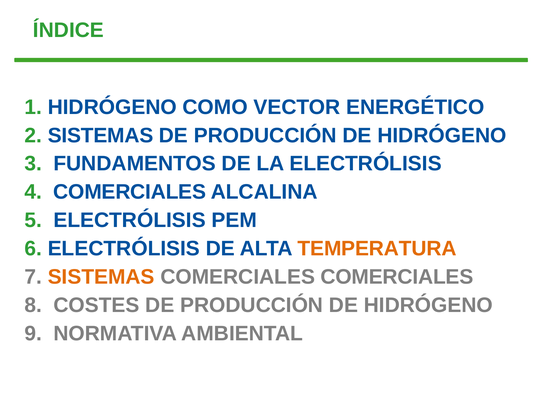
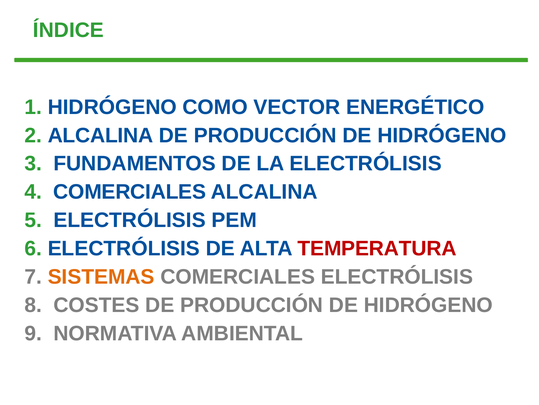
2 SISTEMAS: SISTEMAS -> ALCALINA (101, 135)
TEMPERATURA colour: orange -> red (377, 248)
COMERCIALES COMERCIALES: COMERCIALES -> ELECTRÓLISIS (397, 276)
